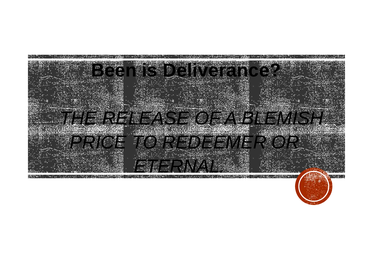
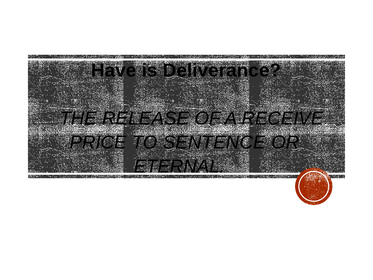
Been: Been -> Have (114, 70)
BLEMISH: BLEMISH -> RECEIVE (282, 118)
REDEEMER: REDEEMER -> SENTENCE (214, 142)
